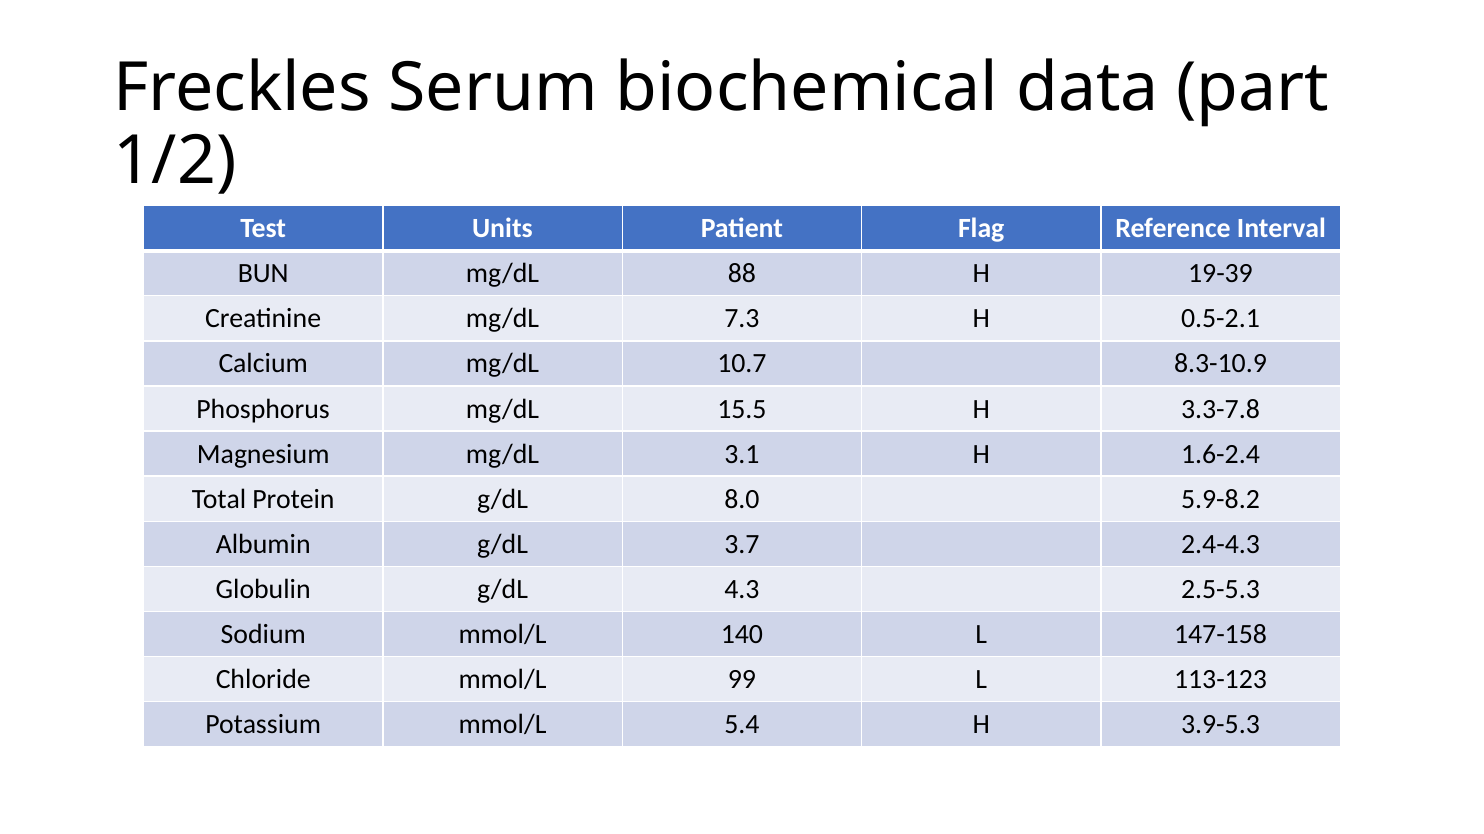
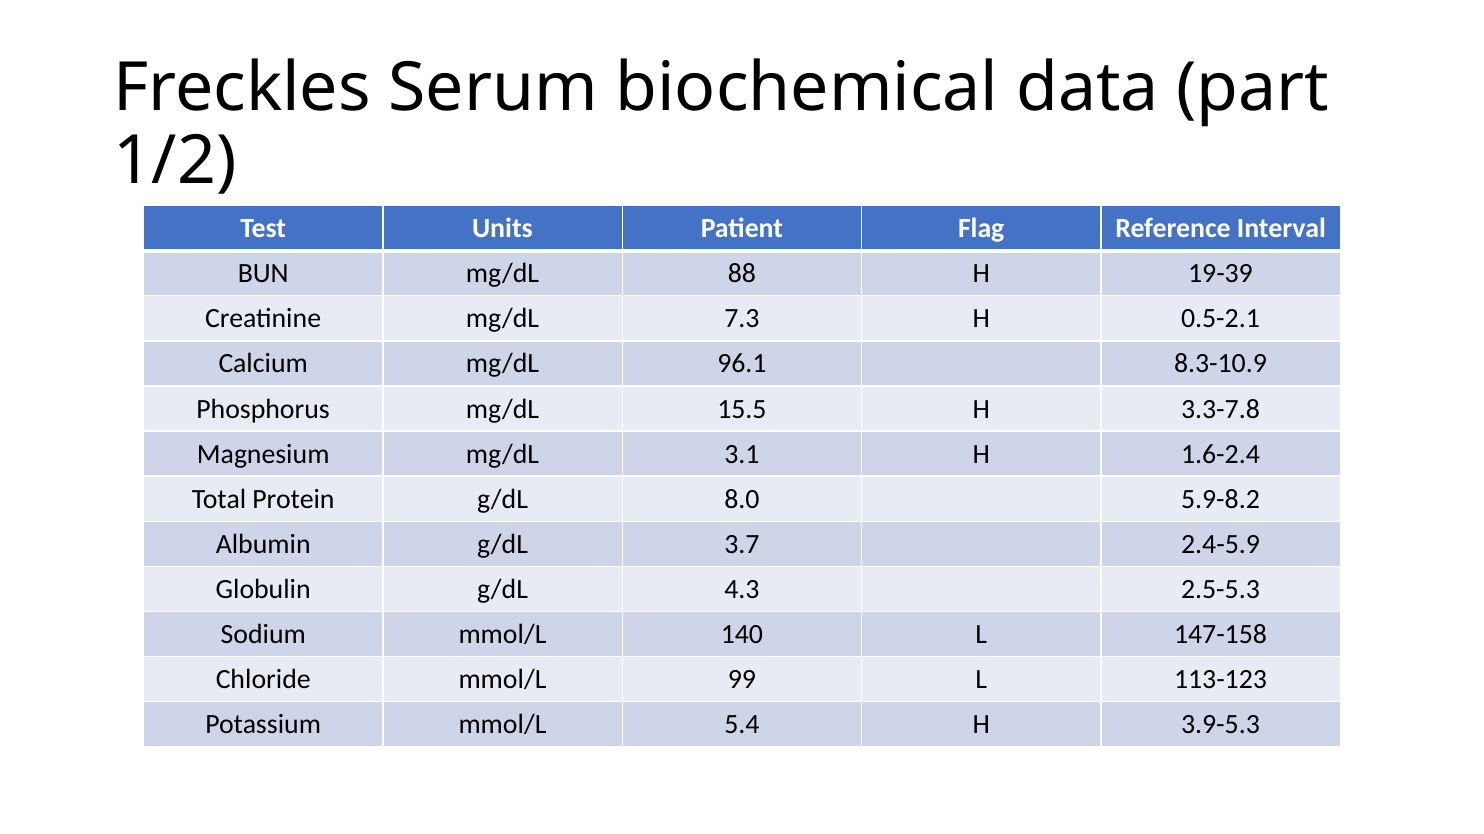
10.7: 10.7 -> 96.1 (742, 364)
2.4-4.3: 2.4-4.3 -> 2.4-5.9 (1221, 545)
